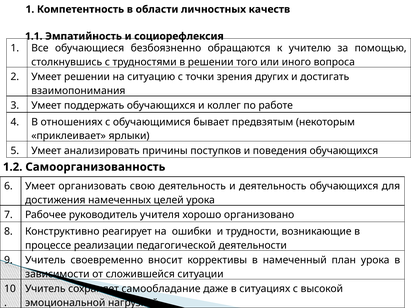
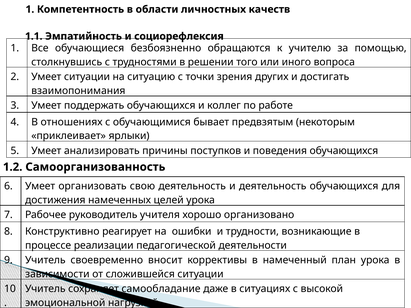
Умеет решении: решении -> ситуации (87, 77)
